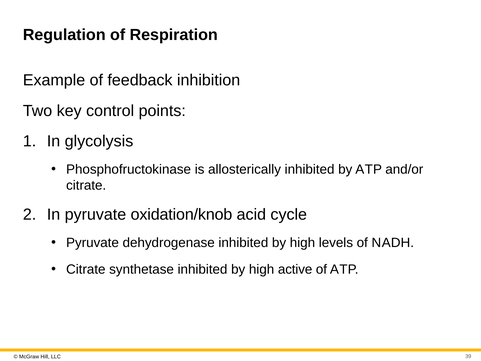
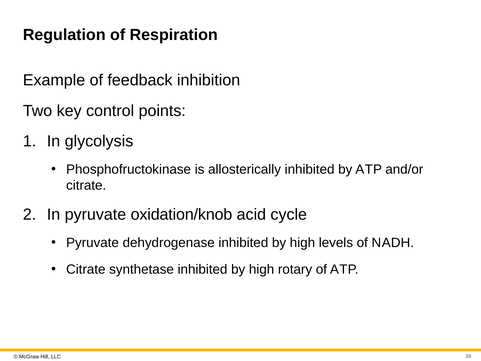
active: active -> rotary (295, 269)
